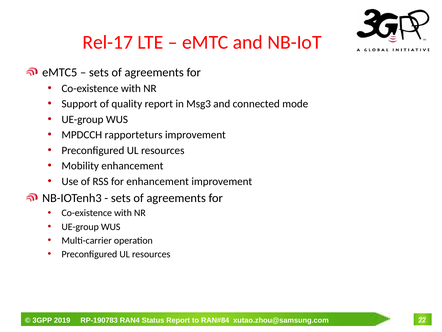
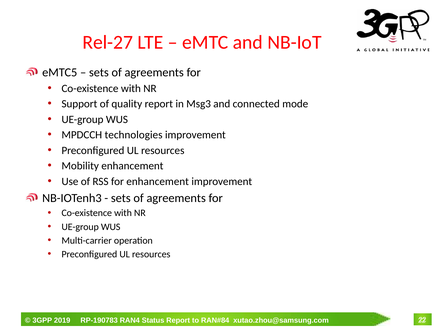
Rel-17: Rel-17 -> Rel-27 (108, 42)
rapporteturs: rapporteturs -> technologies (134, 135)
